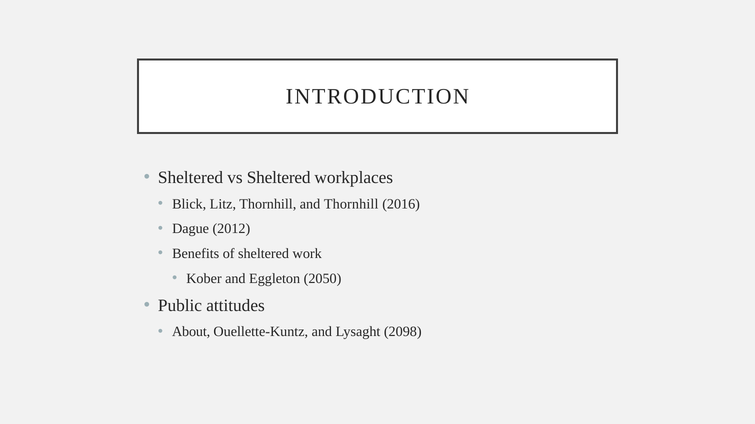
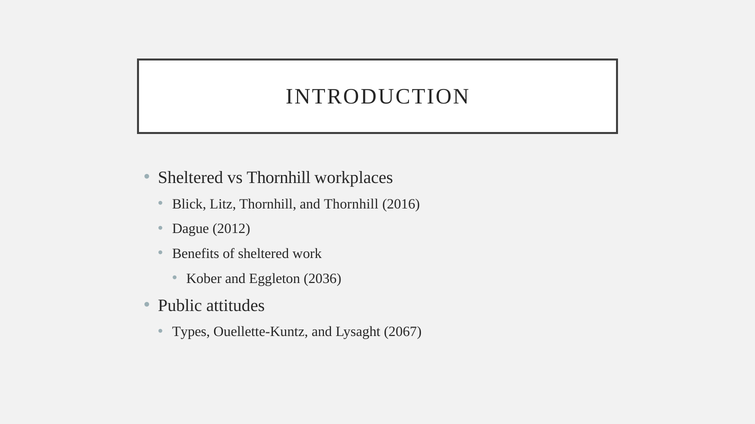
vs Sheltered: Sheltered -> Thornhill (279, 178)
2050: 2050 -> 2036 (323, 279)
About: About -> Types (191, 332)
2098: 2098 -> 2067 (403, 332)
